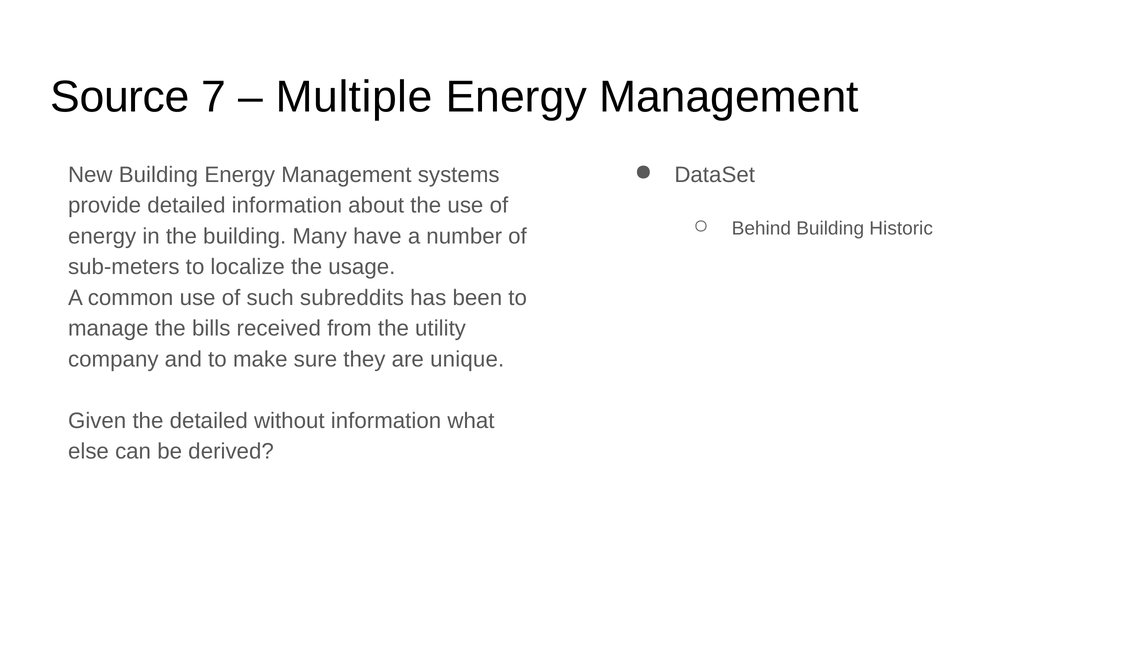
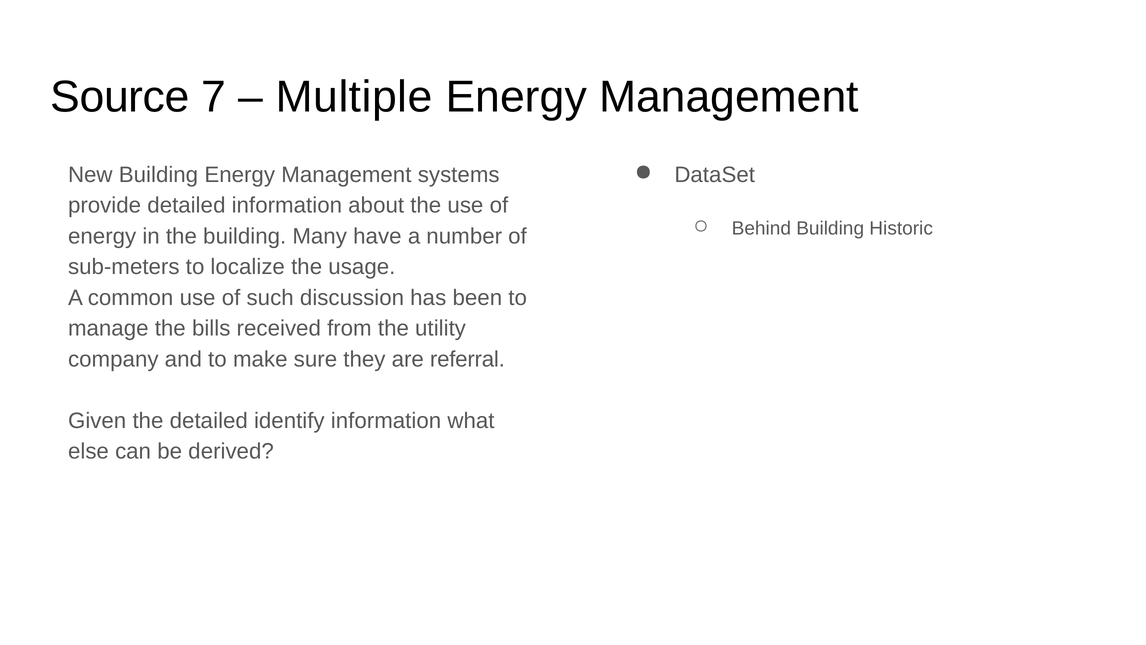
subreddits: subreddits -> discussion (352, 298)
unique: unique -> referral (467, 359)
without: without -> identify (289, 421)
